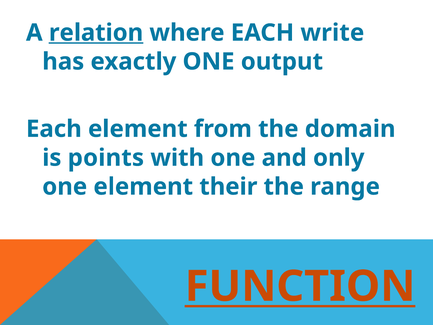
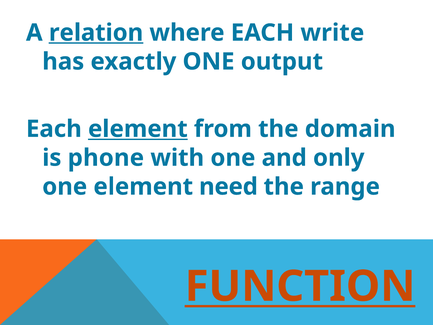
element underline: none -> present (138, 129)
points: points -> phone (106, 158)
their: their -> need (228, 187)
